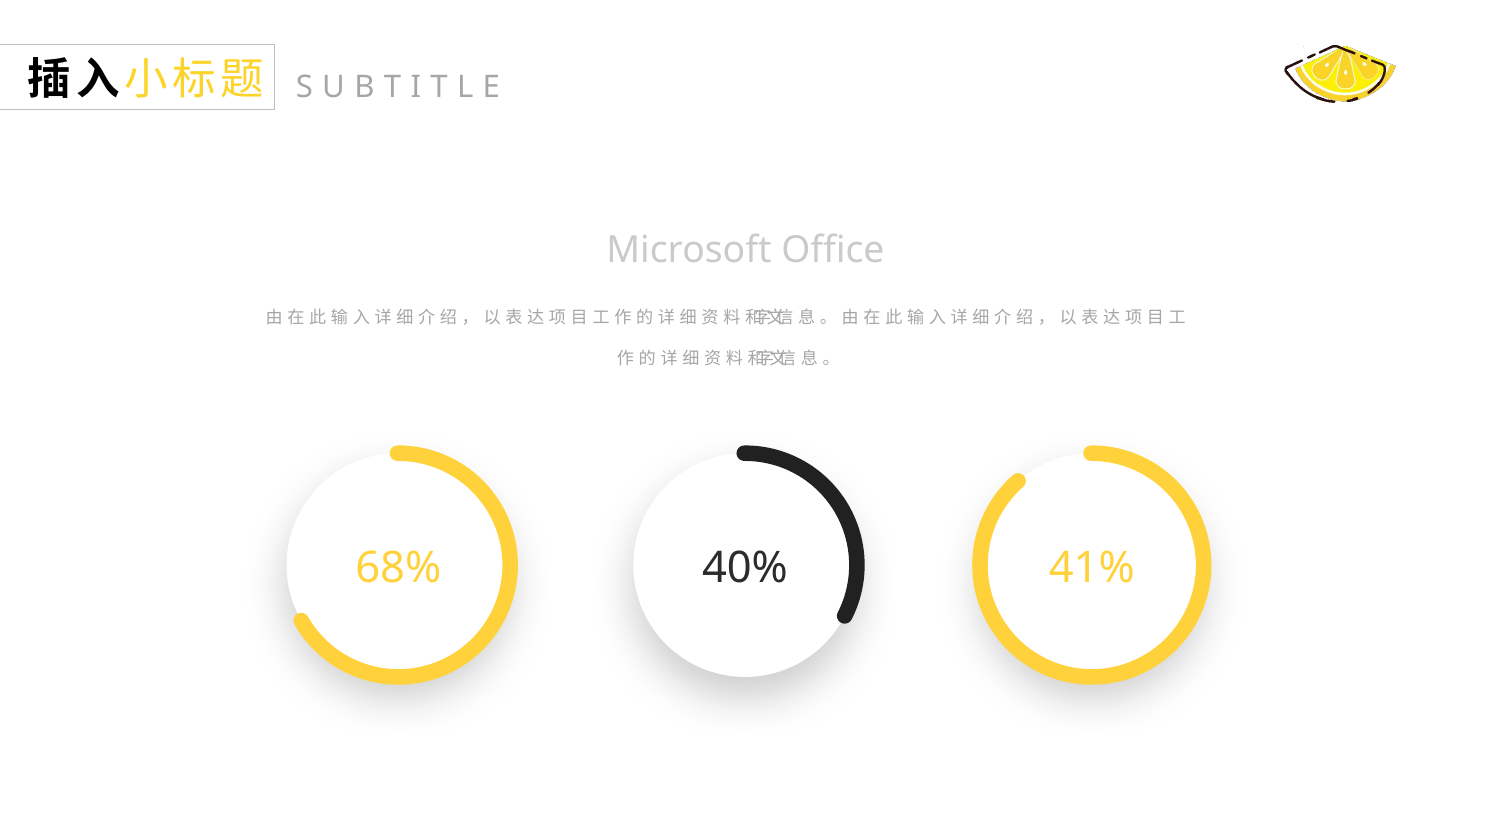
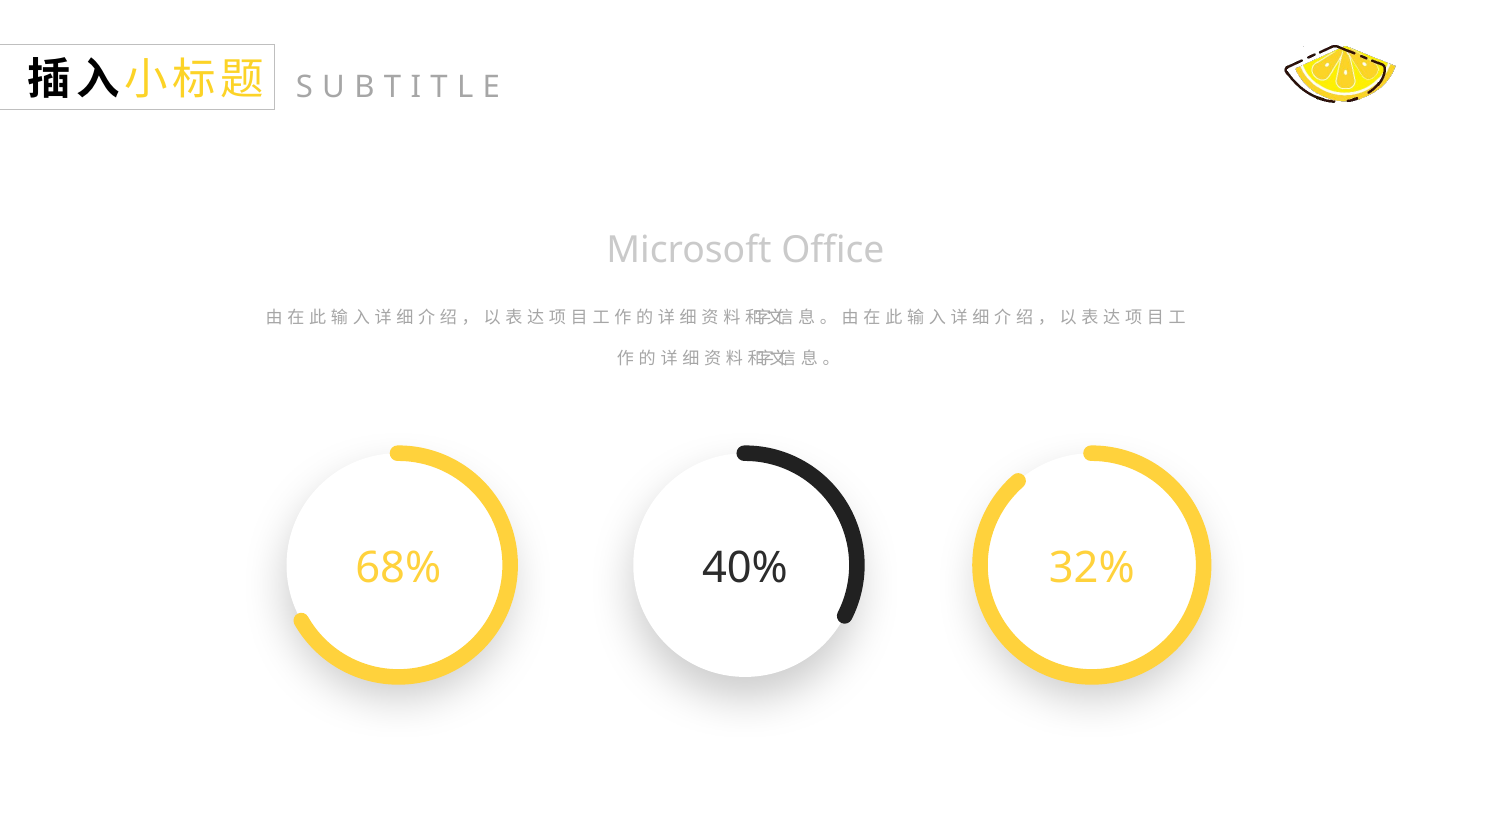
41%: 41% -> 32% (1092, 568)
